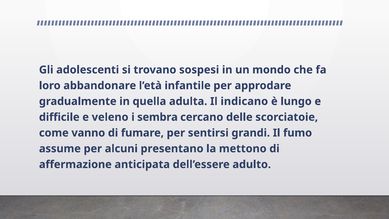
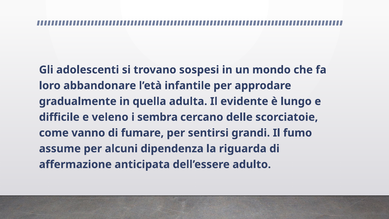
indicano: indicano -> evidente (244, 101)
presentano: presentano -> dipendenza (172, 149)
mettono: mettono -> riguarda (243, 149)
